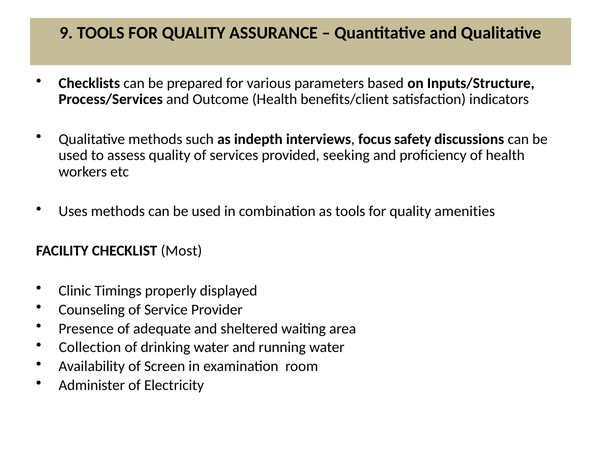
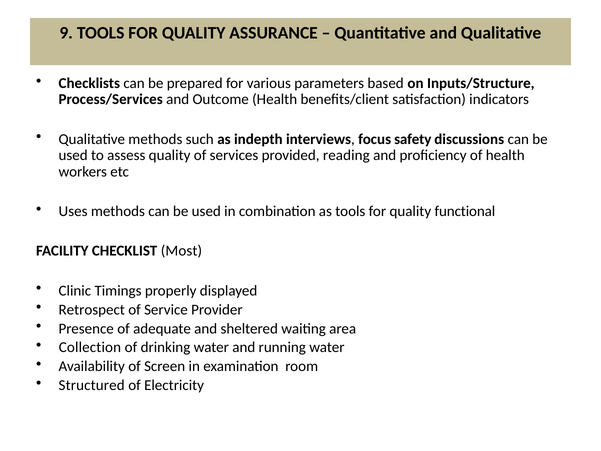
seeking: seeking -> reading (346, 155)
amenities: amenities -> functional (465, 211)
Counseling: Counseling -> Retrospect (92, 309)
Administer: Administer -> Structured (92, 385)
